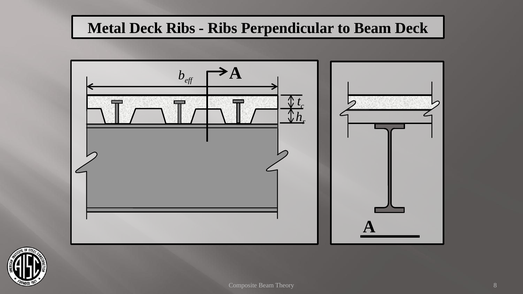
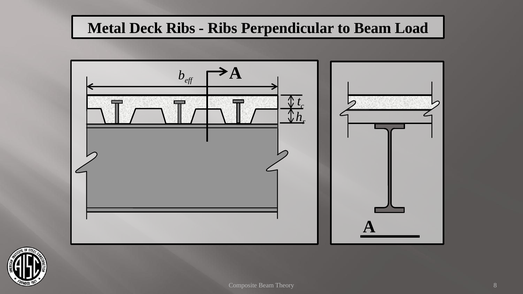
Beam Deck: Deck -> Load (412, 28)
